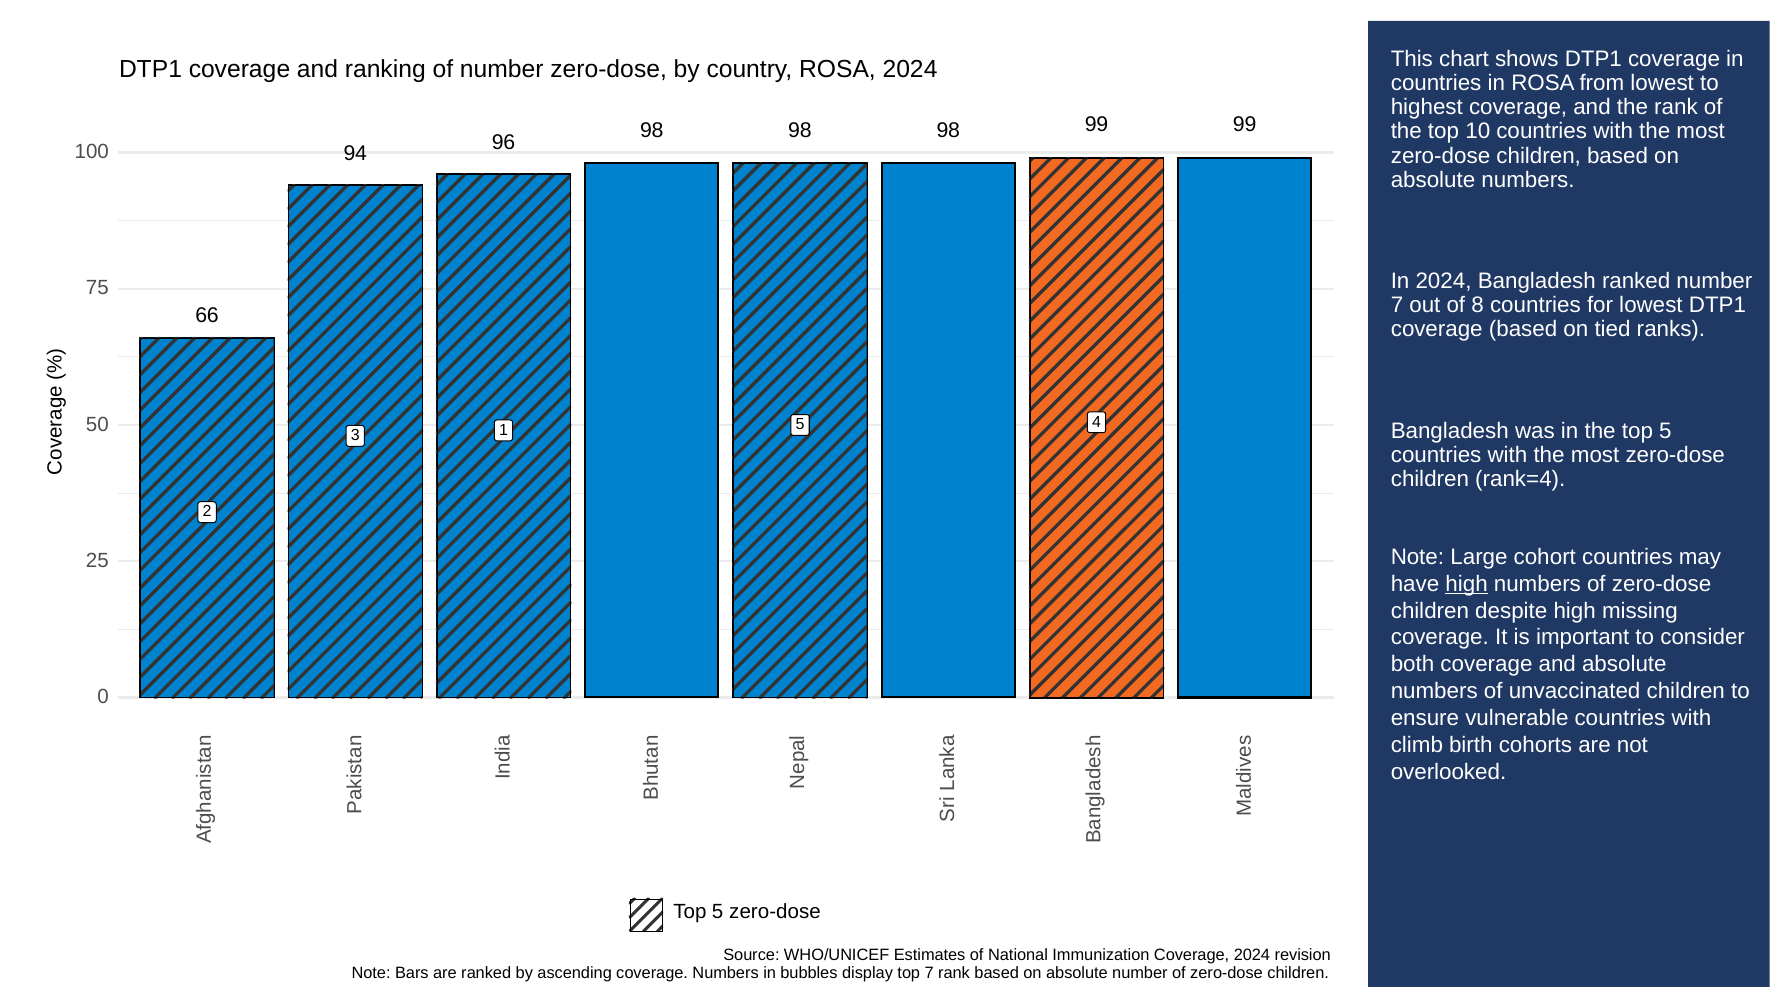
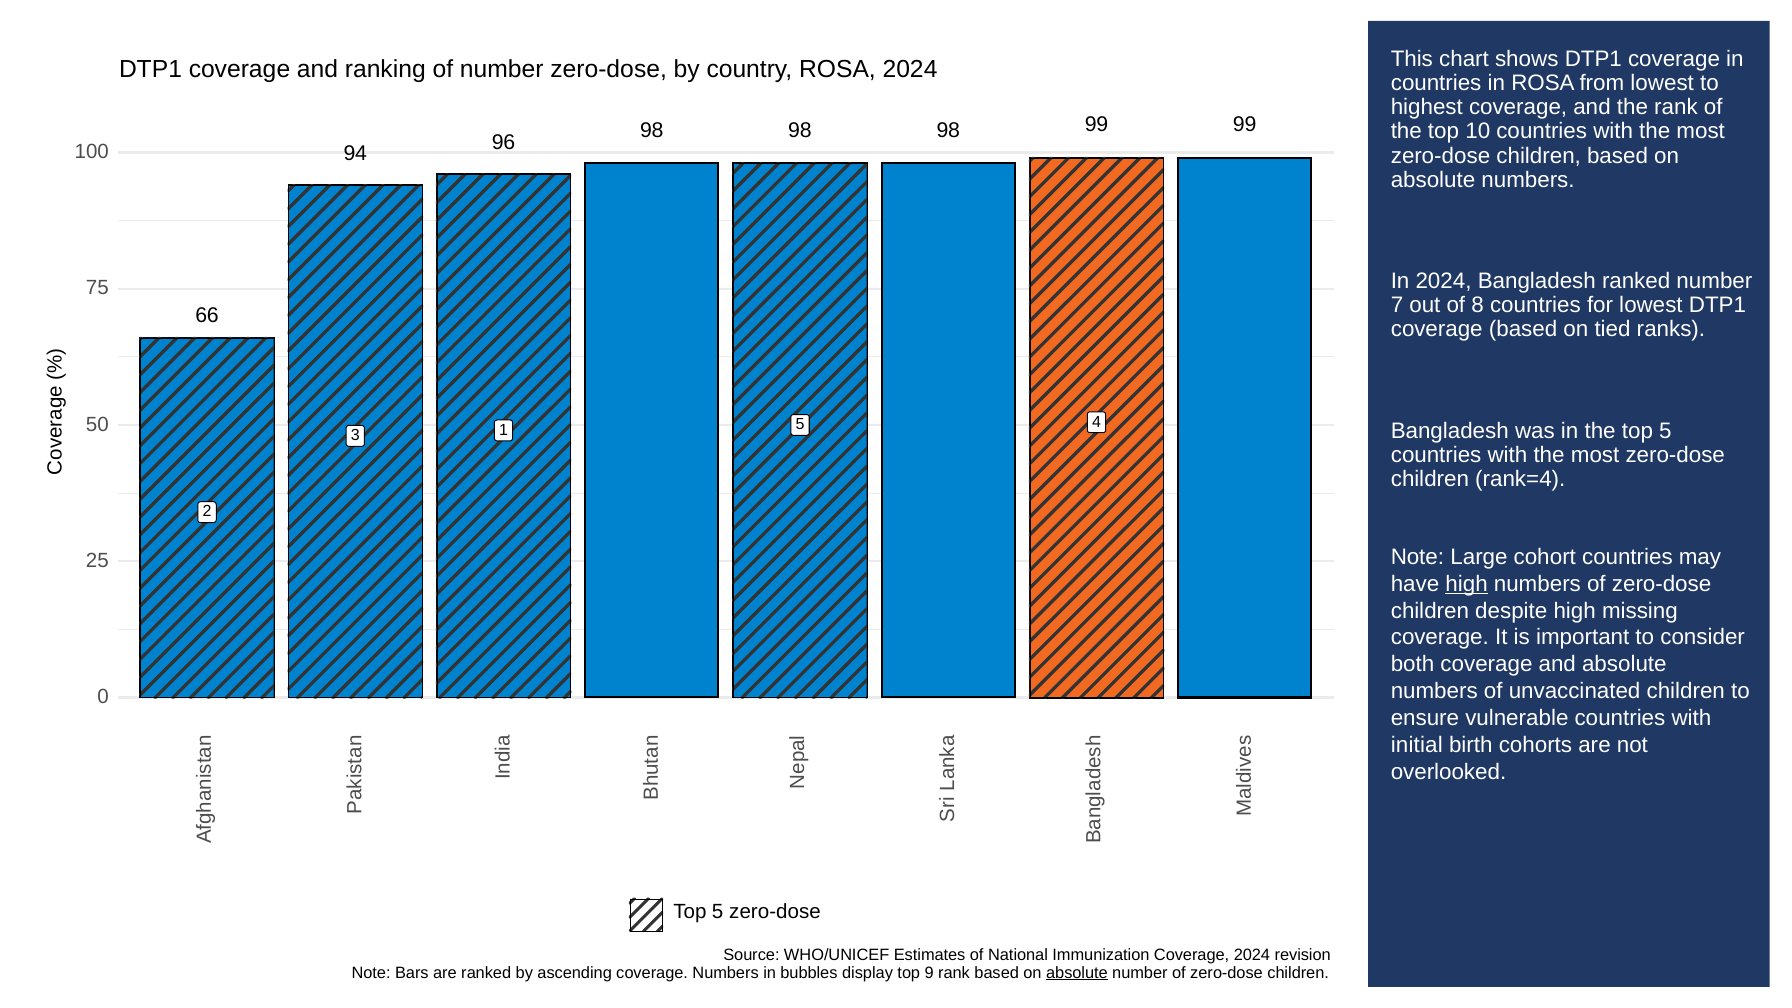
climb: climb -> initial (1417, 745)
top 7: 7 -> 9 (929, 973)
absolute underline: none -> present (1077, 973)
